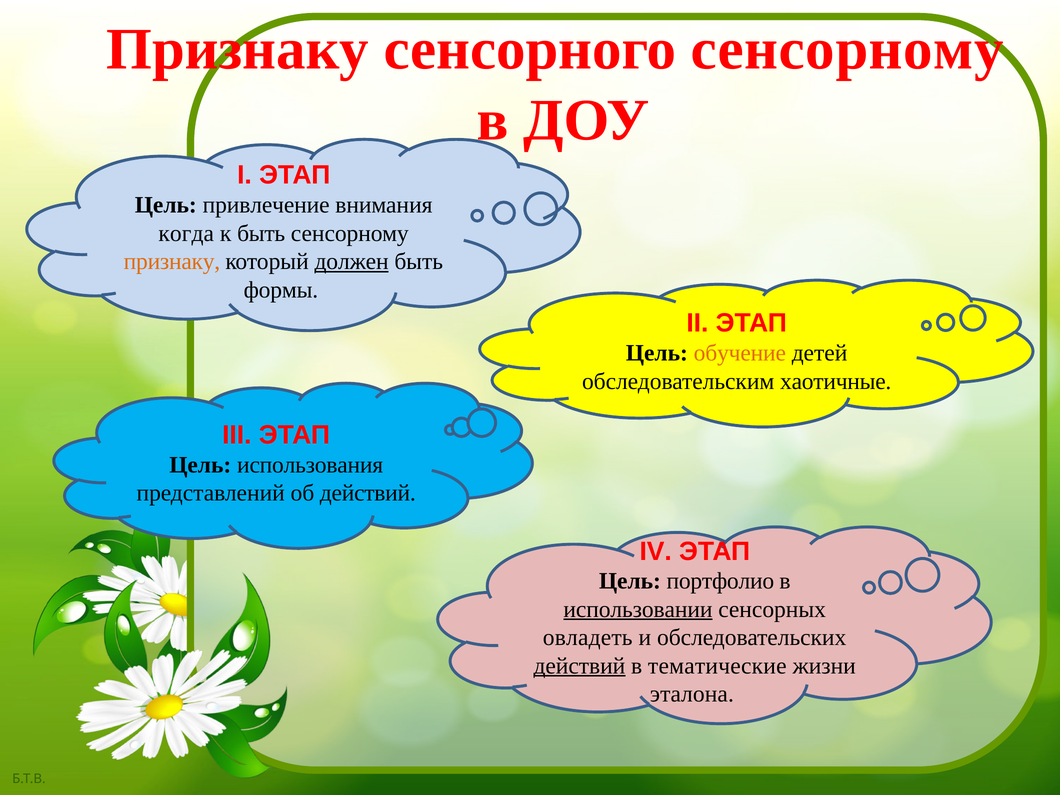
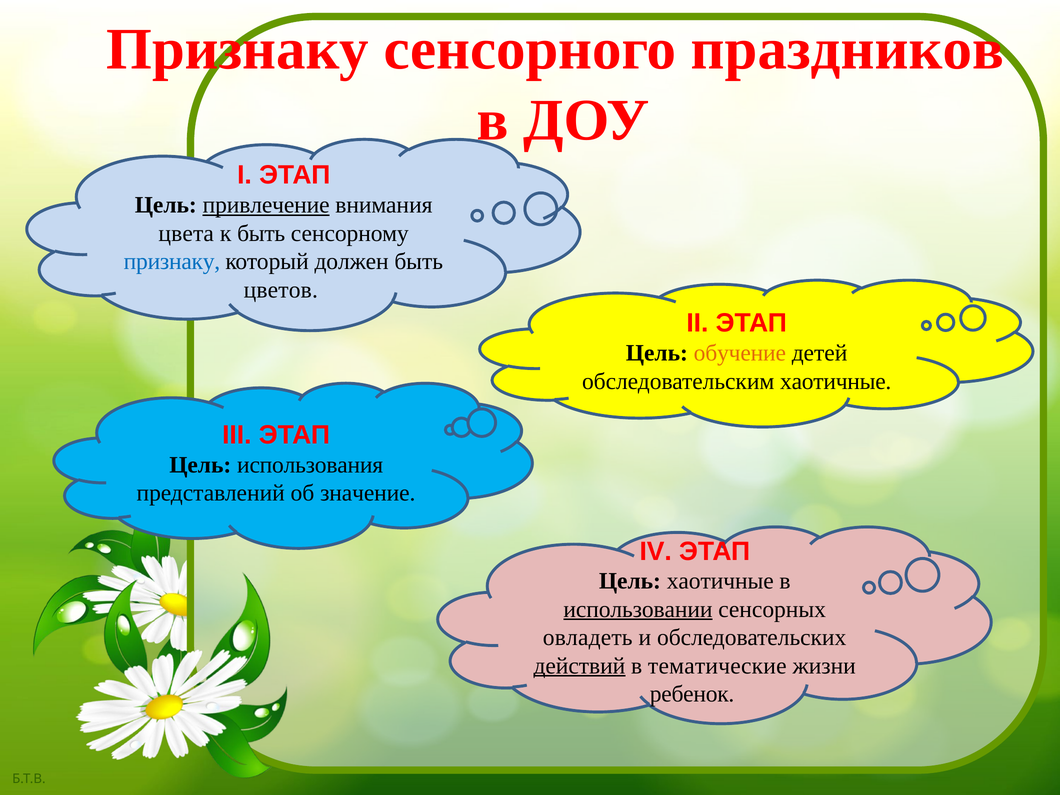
сенсорного сенсорному: сенсорному -> праздников (847, 49)
привлечение underline: none -> present (266, 205)
когда: когда -> цвета (186, 233)
признаку colour: orange -> blue (172, 262)
должен underline: present -> none (352, 262)
формы: формы -> цветов (281, 290)
об действий: действий -> значение (368, 493)
Цель портфолио: портфолио -> хаотичные (720, 581)
эталона: эталона -> ребенок (692, 694)
